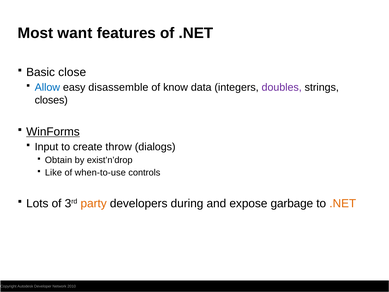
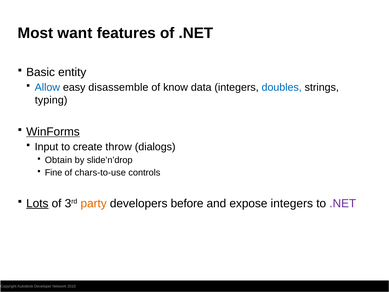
close: close -> entity (72, 72)
doubles colour: purple -> blue (282, 87)
closes: closes -> typing (51, 100)
exist’n’drop: exist’n’drop -> slide’n’drop (110, 160)
Like: Like -> Fine (54, 173)
when-to-use: when-to-use -> chars-to-use (100, 173)
Lots underline: none -> present (37, 203)
during: during -> before (187, 203)
expose garbage: garbage -> integers (292, 203)
.NET colour: orange -> purple (343, 203)
